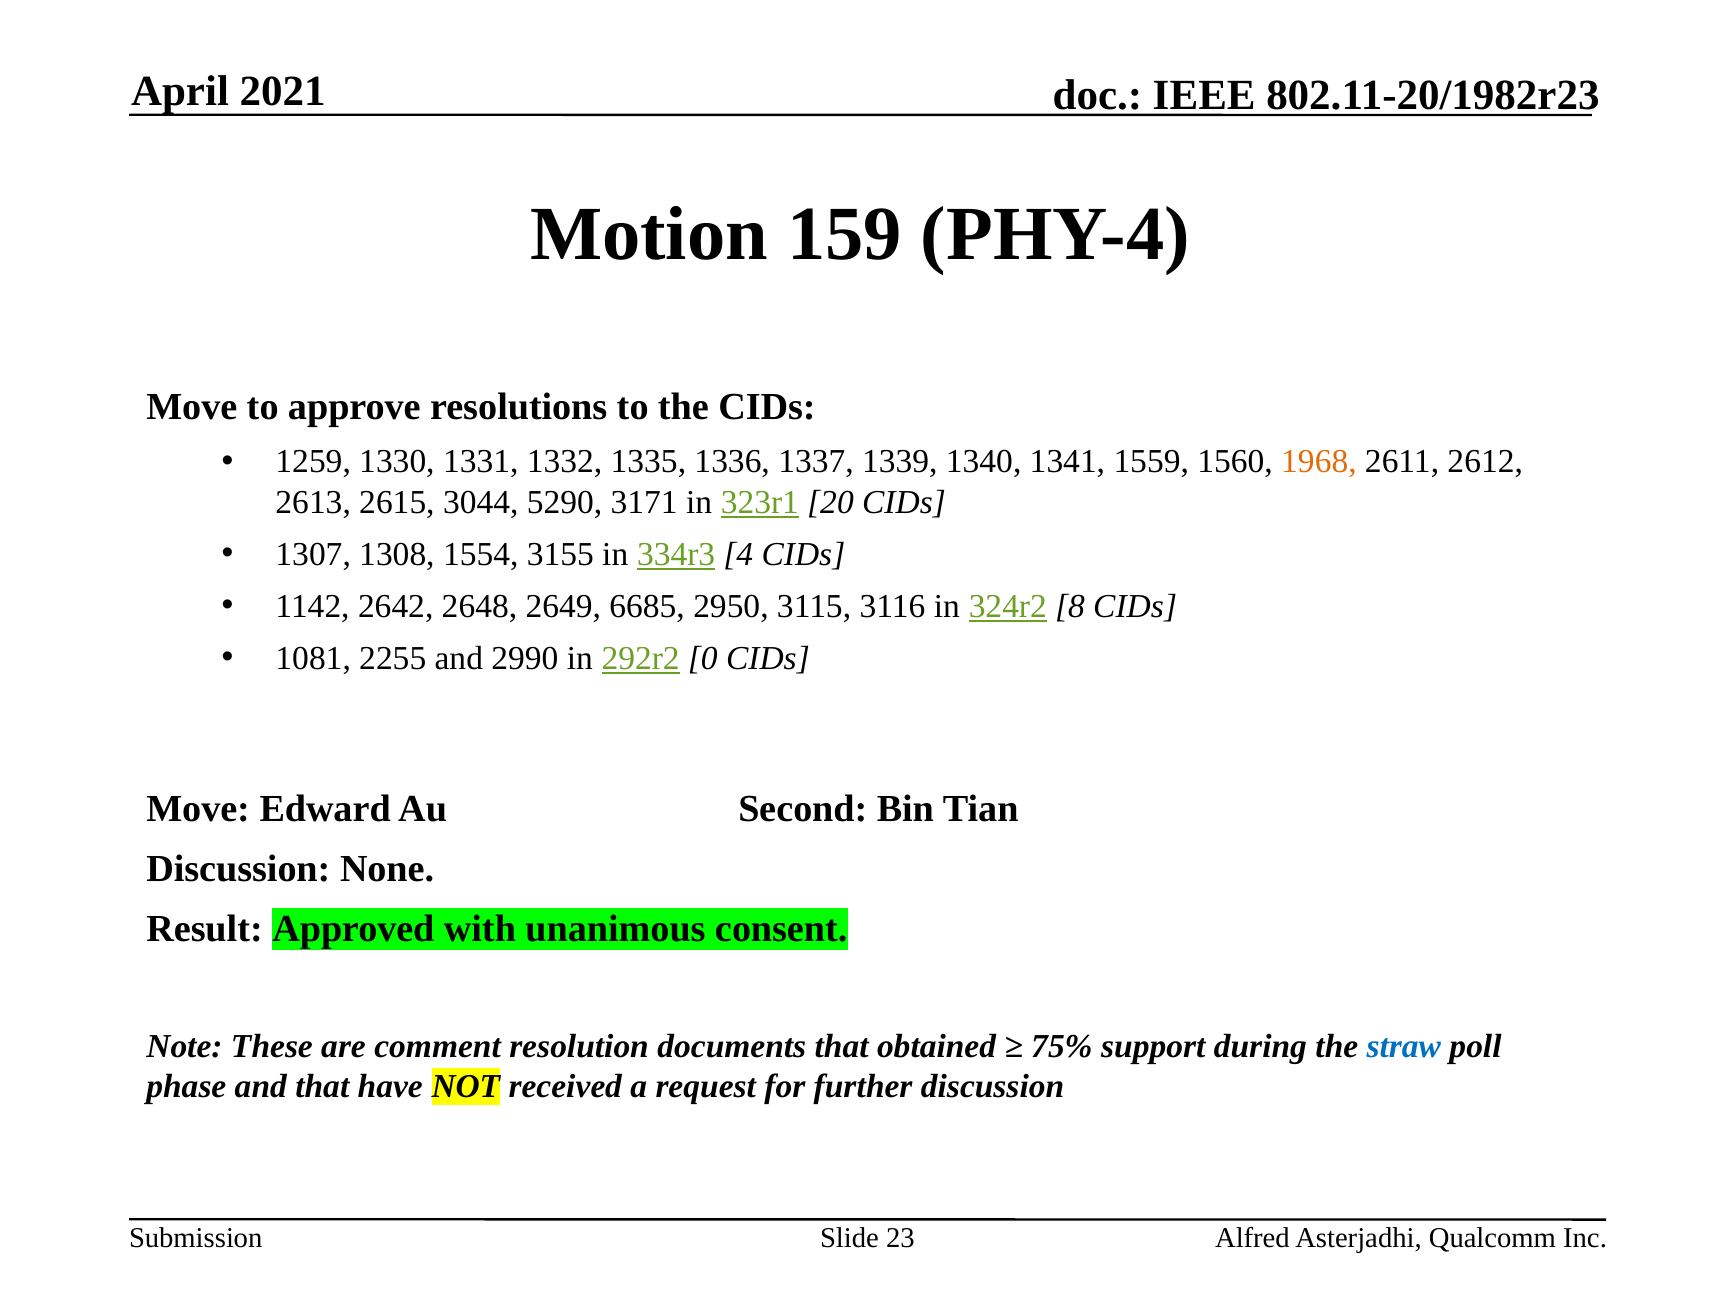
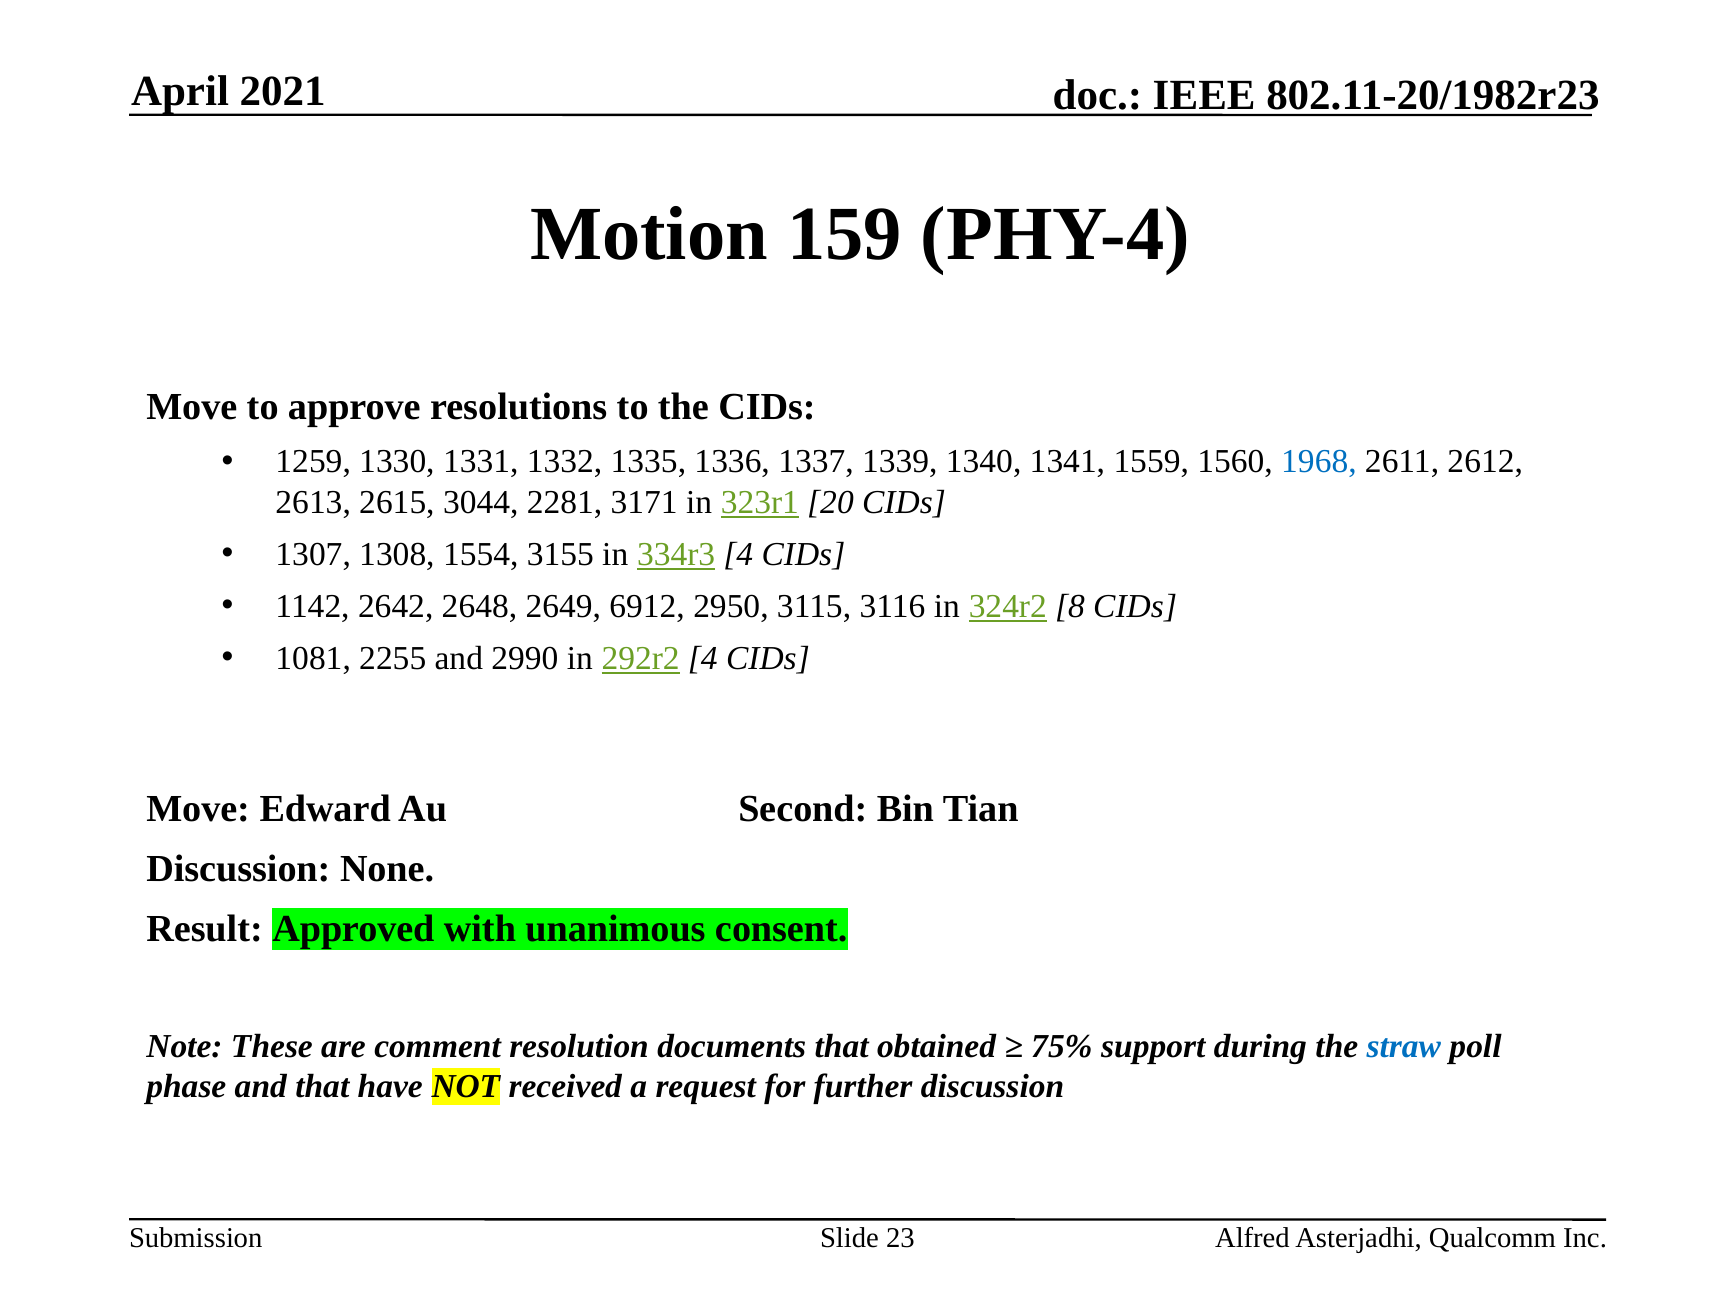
1968 colour: orange -> blue (1319, 462)
5290: 5290 -> 2281 (565, 502)
6685: 6685 -> 6912 (647, 606)
292r2 0: 0 -> 4 (703, 658)
